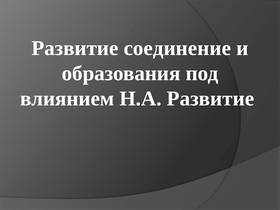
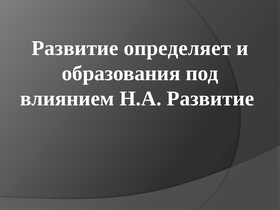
соединение: соединение -> определяет (177, 48)
